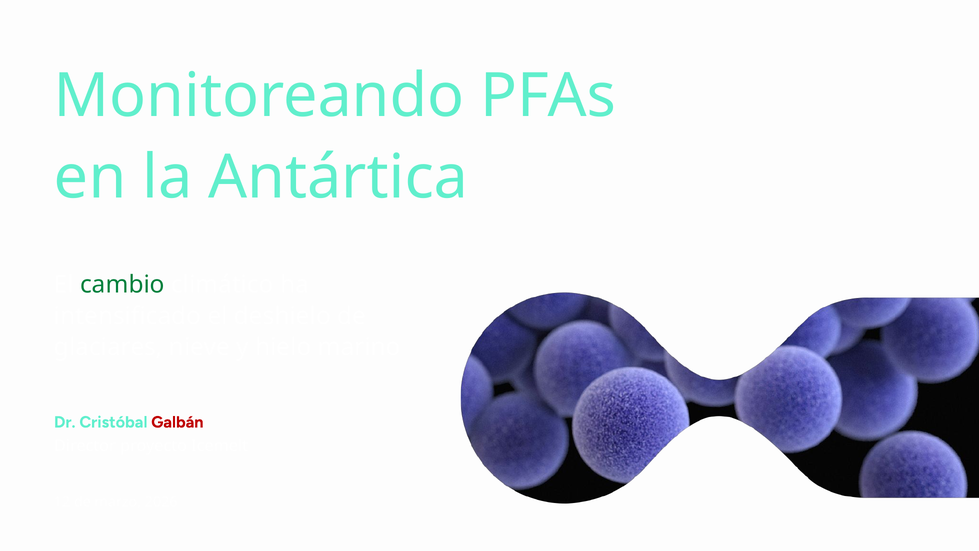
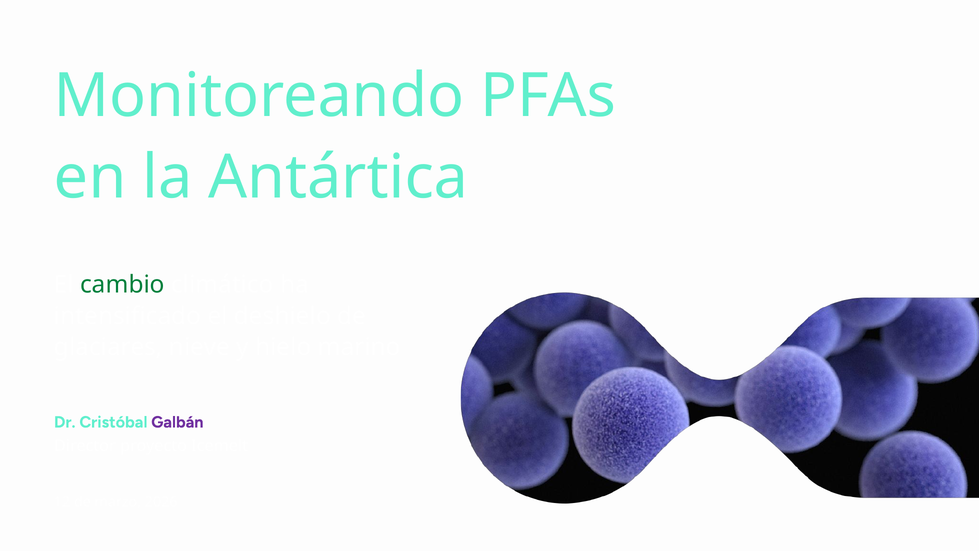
Galbán colour: red -> purple (177, 422)
